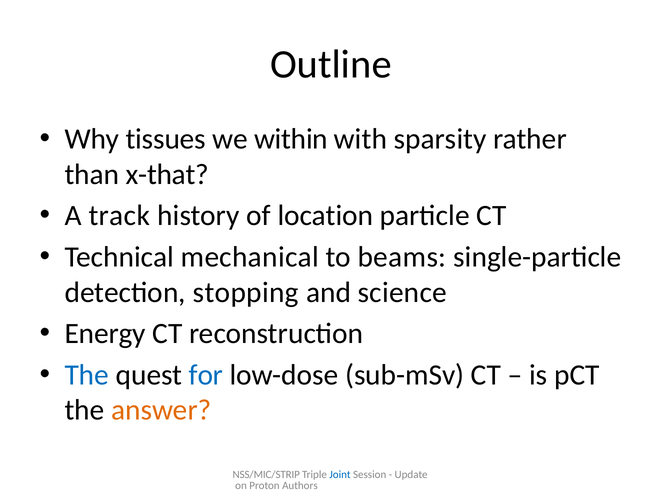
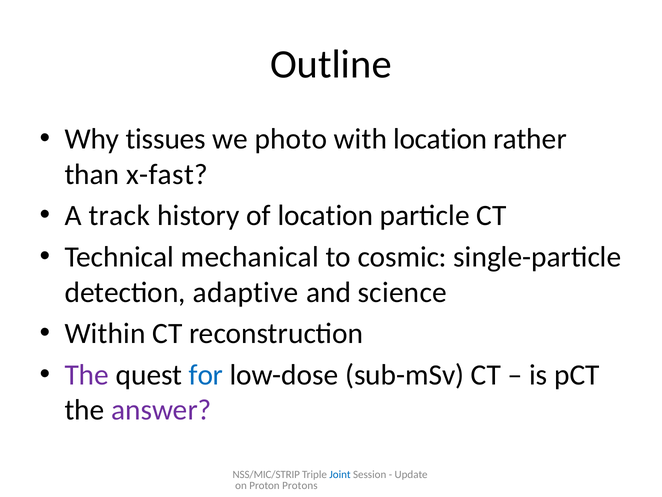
within: within -> photo (291, 139)
with sparsity: sparsity -> location (440, 139)
x-that: x-that -> x-fast (167, 174)
beams: beams -> cosmic (402, 257)
stopping: stopping -> adaptive (246, 292)
Energy: Energy -> Within (105, 333)
The colour: blue -> purple (87, 375)
answer colour: orange -> purple (161, 410)
Authors: Authors -> Protons (300, 485)
